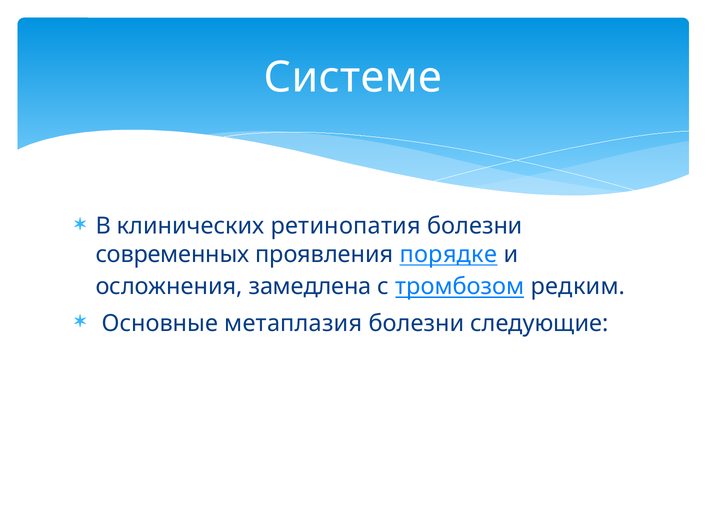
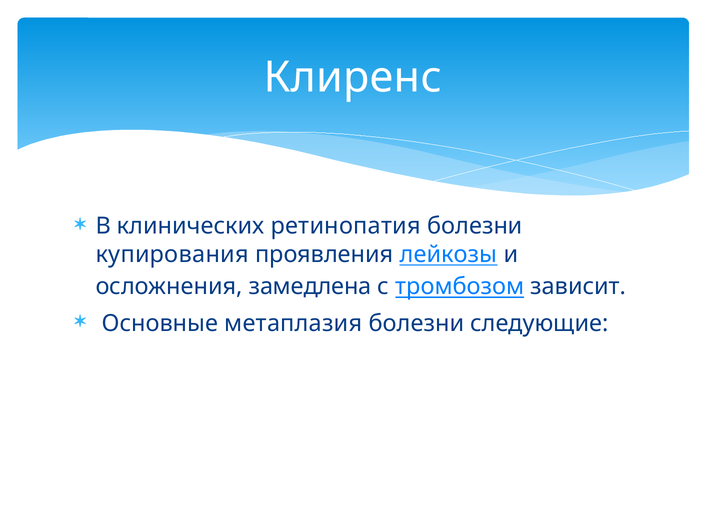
Системе: Системе -> Клиренс (353, 77)
современных: современных -> купирования (172, 254)
порядке: порядке -> лейкозы (449, 254)
редким: редким -> зависит (578, 286)
